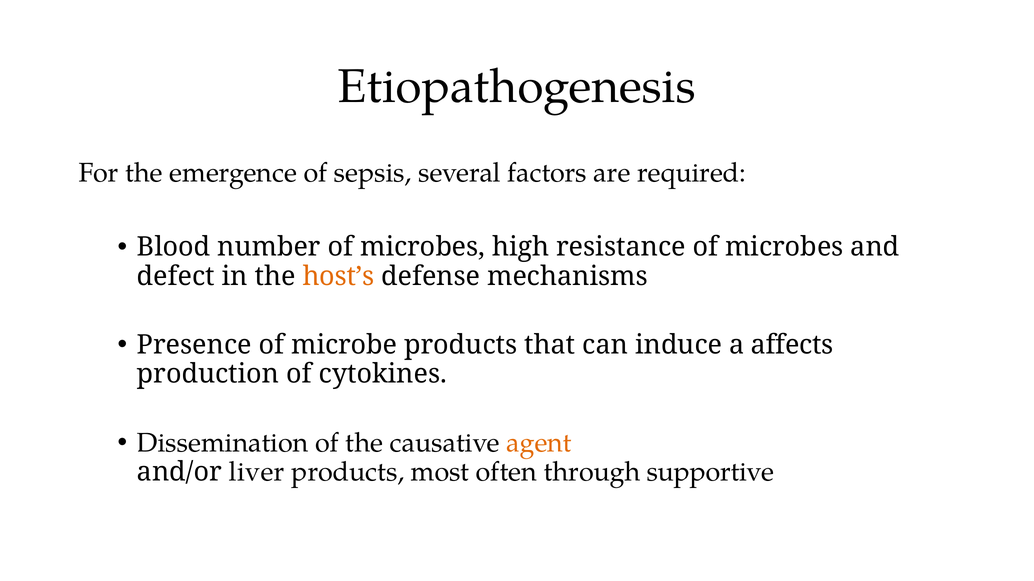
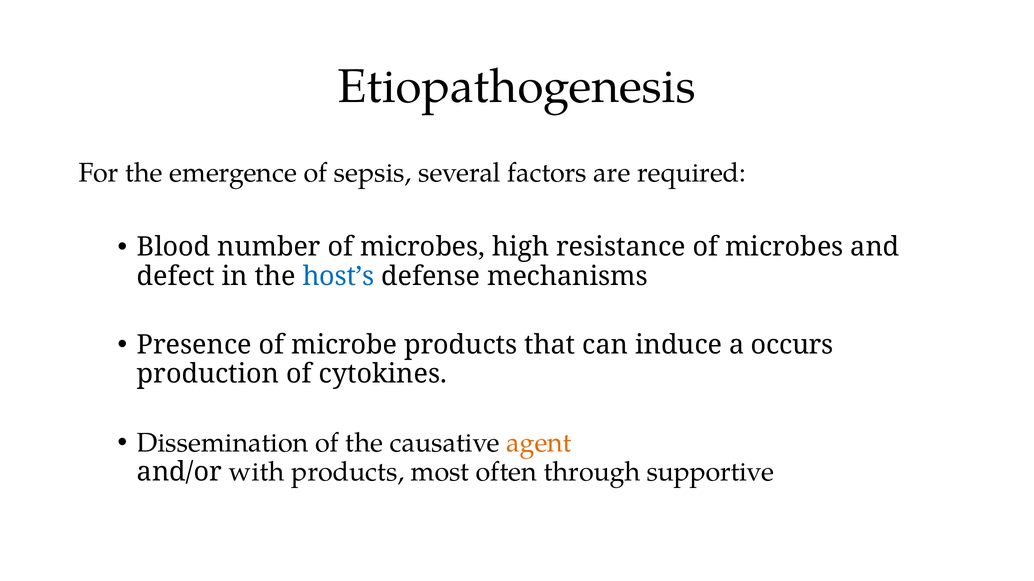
host’s colour: orange -> blue (339, 276)
affects: affects -> occurs (792, 345)
liver: liver -> with (257, 472)
